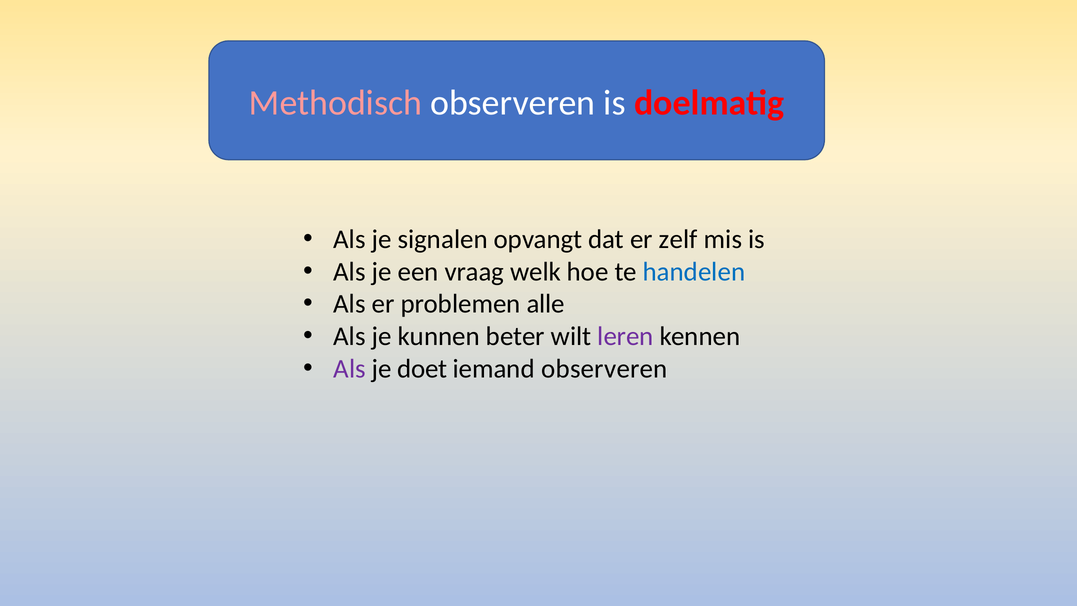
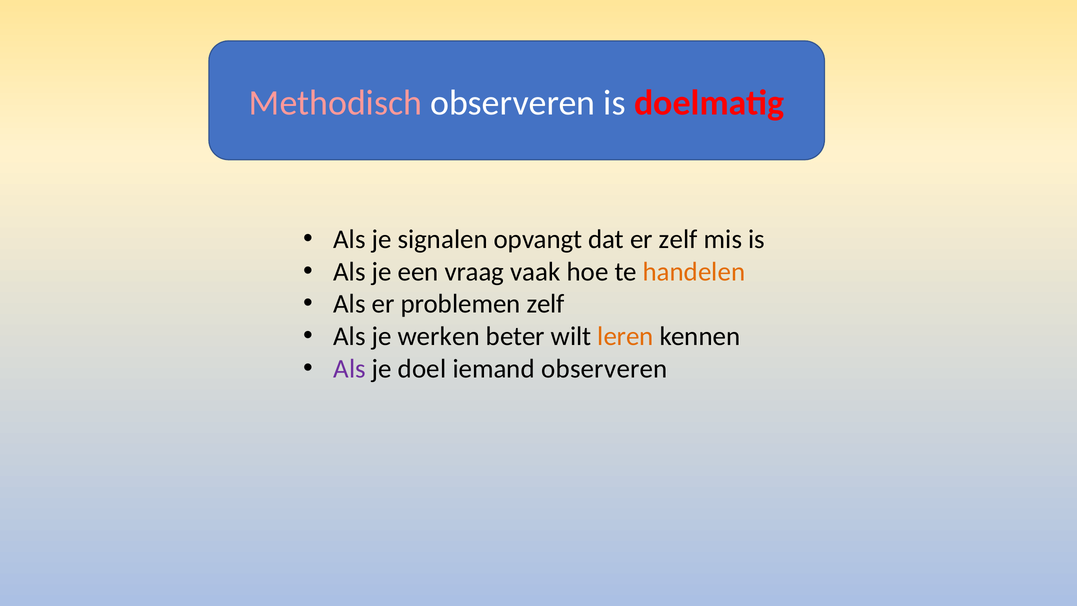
welk: welk -> vaak (535, 272)
handelen colour: blue -> orange (694, 272)
problemen alle: alle -> zelf (545, 304)
kunnen: kunnen -> werken (439, 336)
leren colour: purple -> orange (626, 336)
doet: doet -> doel (422, 368)
